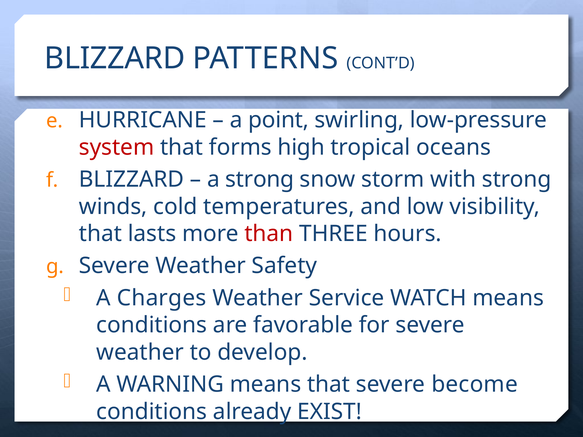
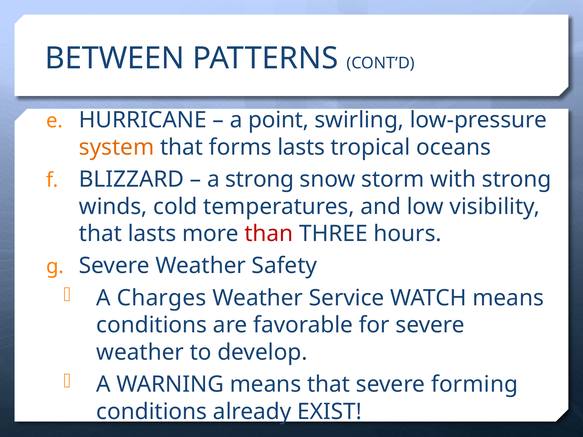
BLIZZARD: BLIZZARD -> BETWEEN (115, 58)
system colour: red -> orange (117, 147)
forms high: high -> lasts (301, 147)
become: become -> forming (475, 385)
